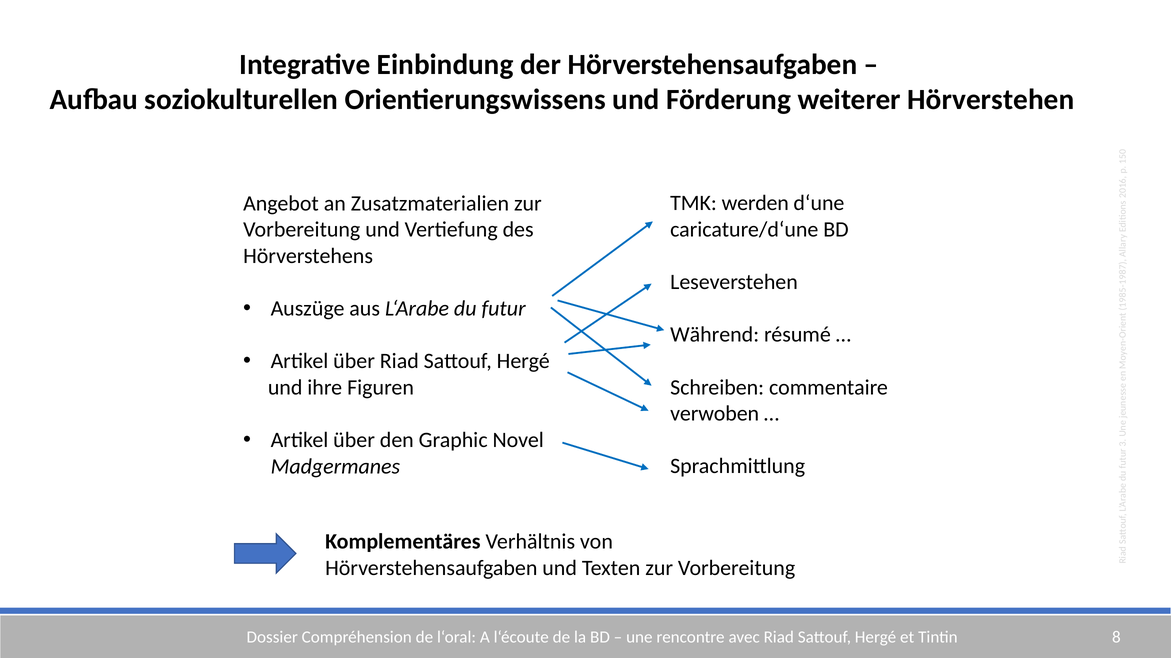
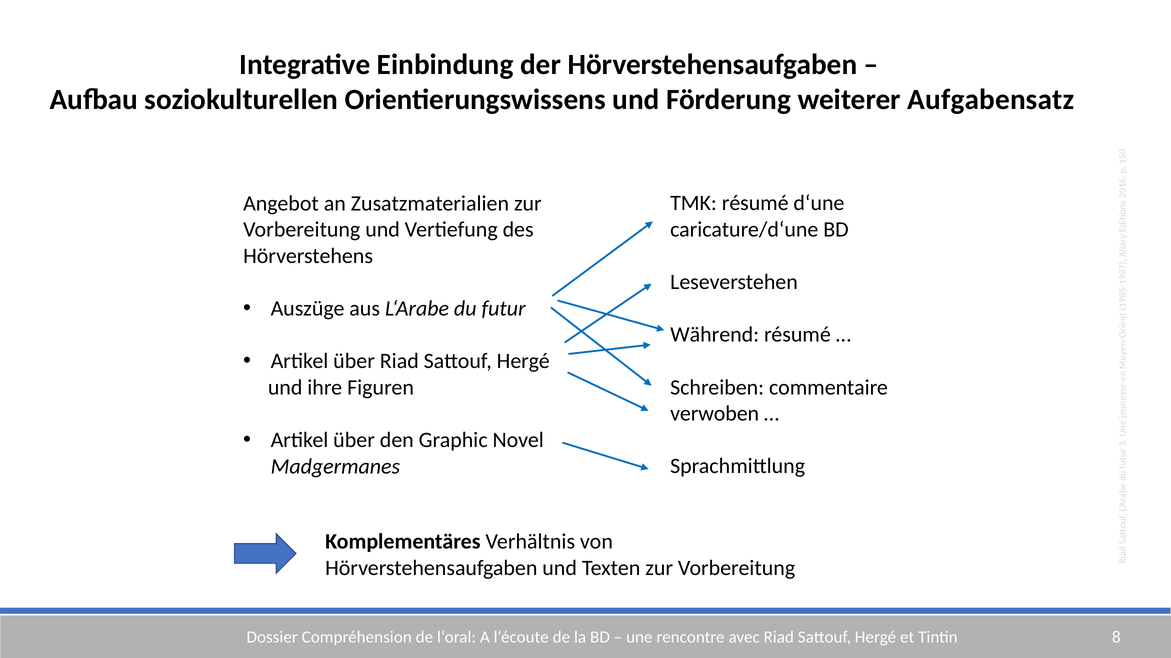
Hörverstehen: Hörverstehen -> Aufgabensatz (991, 100)
TMK werden: werden -> résumé (755, 203)
